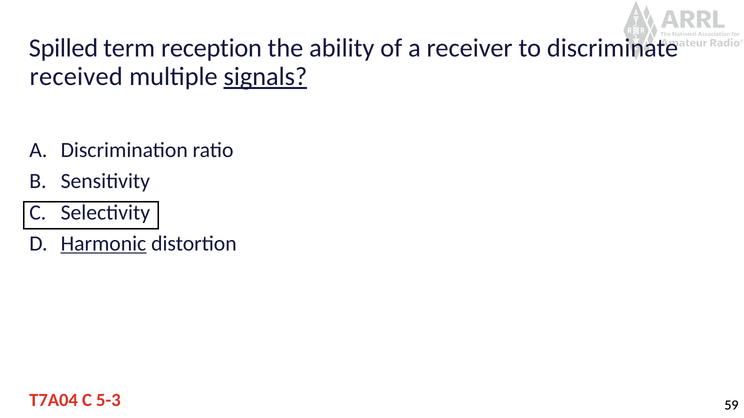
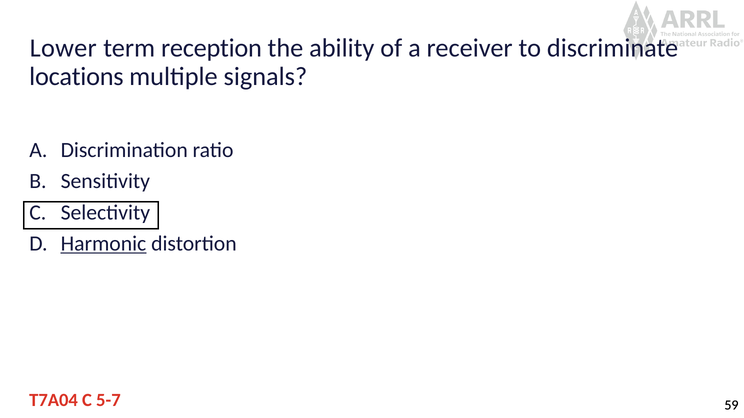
Spilled: Spilled -> Lower (63, 48)
received: received -> locations (76, 77)
signals underline: present -> none (265, 77)
5-3: 5-3 -> 5-7 (108, 401)
